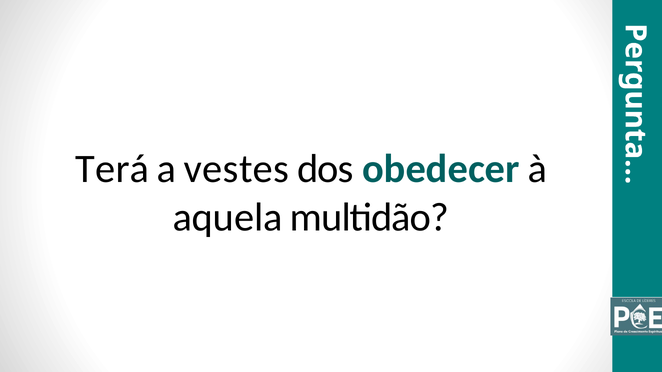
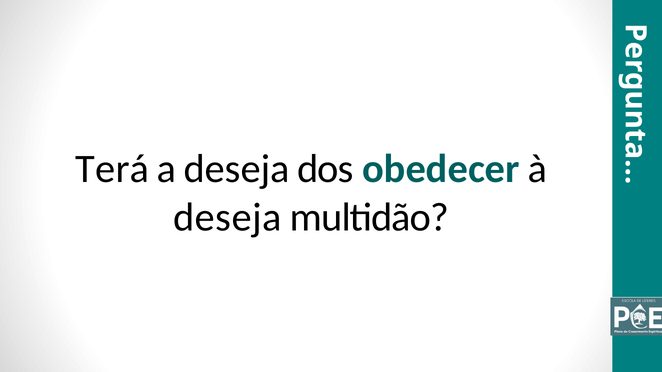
a vestes: vestes -> deseja (237, 169)
aquela: aquela -> deseja (227, 218)
